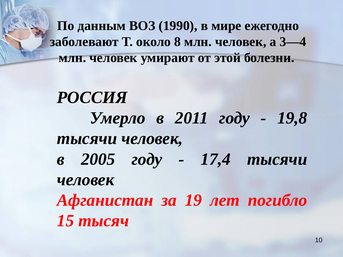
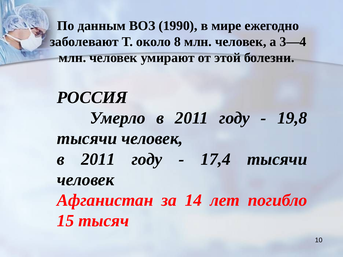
2005: 2005 -> 2011 (98, 159)
19: 19 -> 14 (193, 200)
